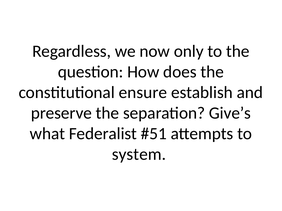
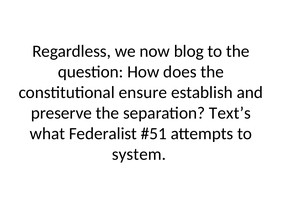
only: only -> blog (189, 51)
Give’s: Give’s -> Text’s (230, 113)
